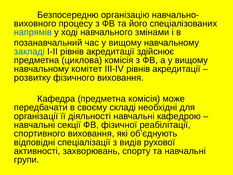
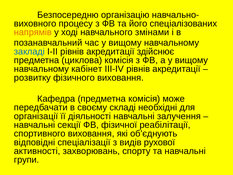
напрямів colour: blue -> orange (33, 32)
комітет: комітет -> кабінет (87, 69)
кафедрою: кафедрою -> залучення (179, 116)
